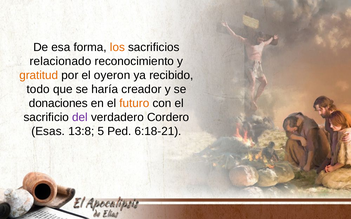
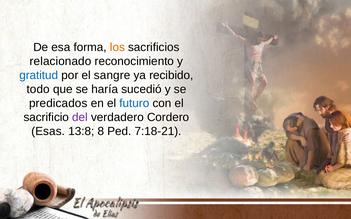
gratitud colour: orange -> blue (39, 75)
oyeron: oyeron -> sangre (112, 75)
creador: creador -> sucedió (141, 89)
donaciones: donaciones -> predicados (58, 104)
futuro colour: orange -> blue (134, 104)
5: 5 -> 8 (101, 132)
6:18-21: 6:18-21 -> 7:18-21 (158, 132)
